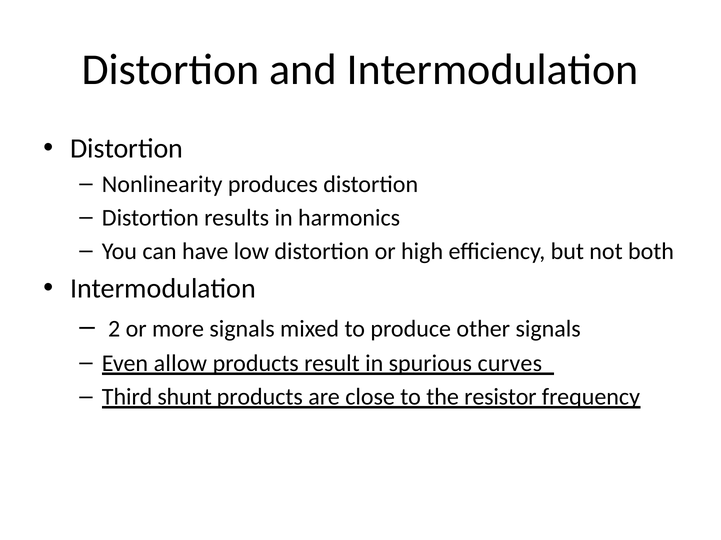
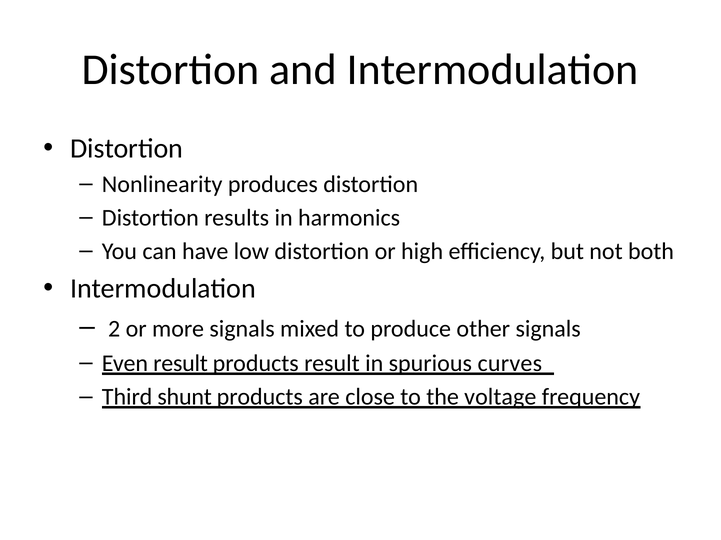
Even allow: allow -> result (181, 364)
resistor: resistor -> voltage (500, 397)
